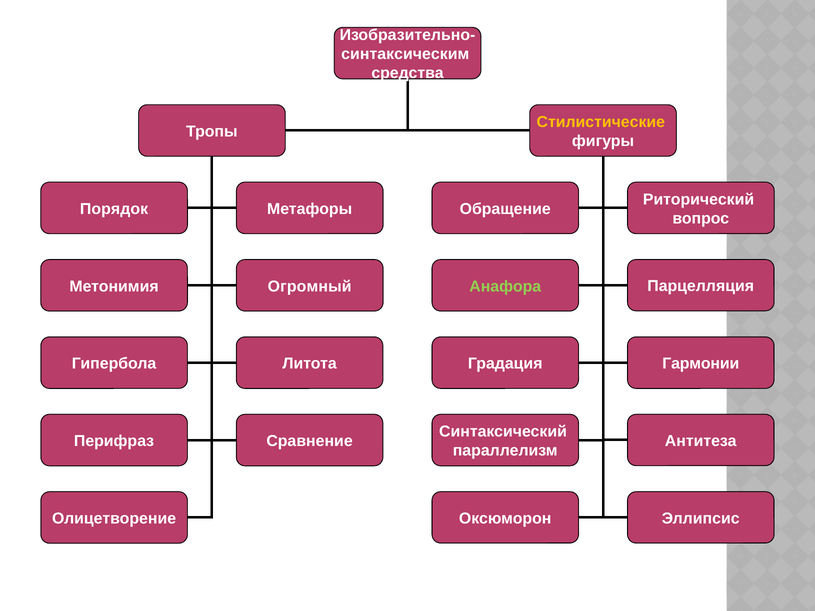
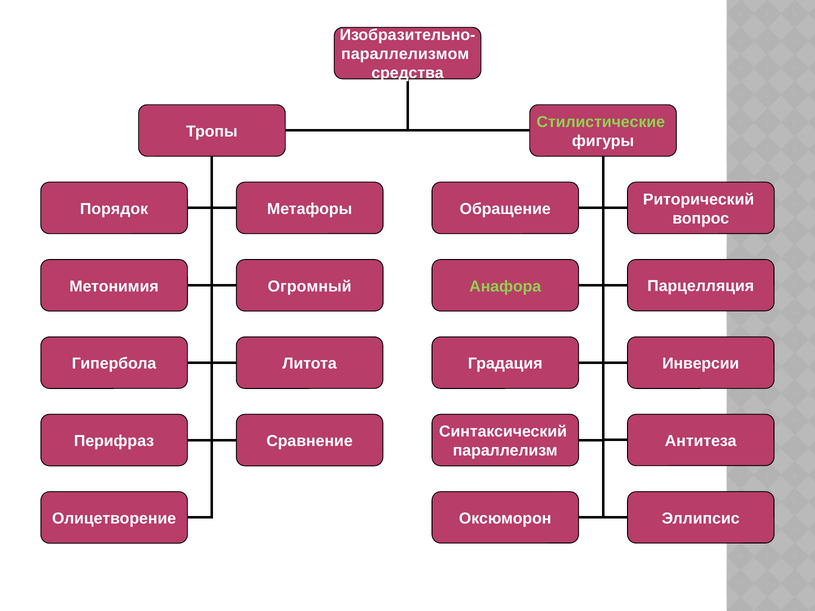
синтаксическим: синтаксическим -> параллелизмом (405, 54)
Стилистические colour: yellow -> light green (601, 122)
Гармонии: Гармонии -> Инверсии (701, 364)
